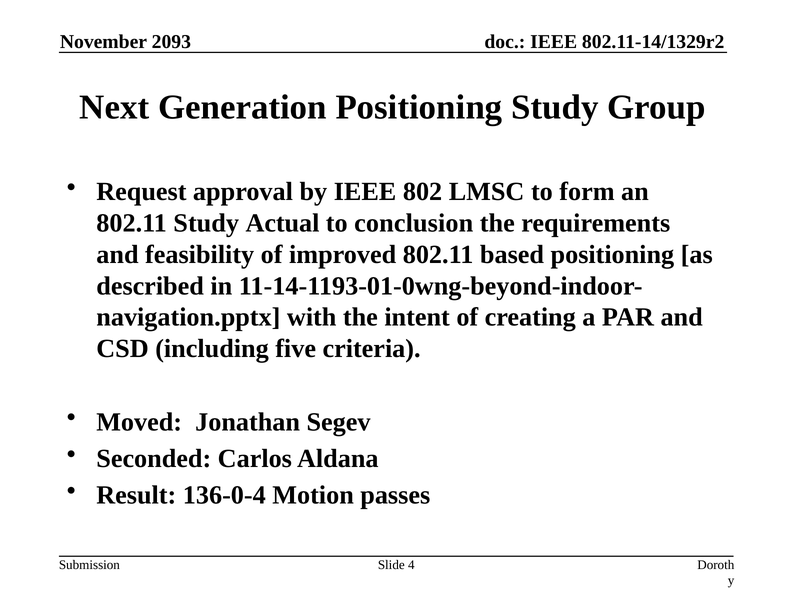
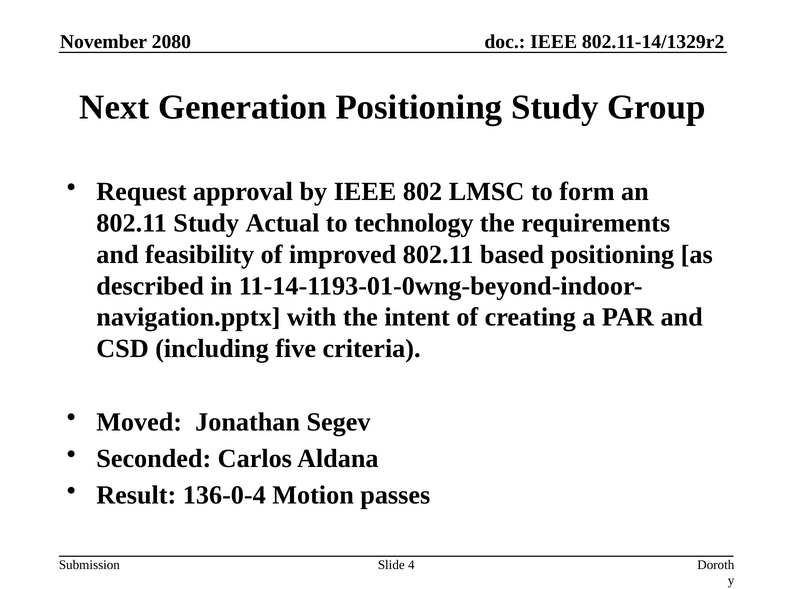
2093: 2093 -> 2080 (171, 42)
conclusion: conclusion -> technology (414, 223)
